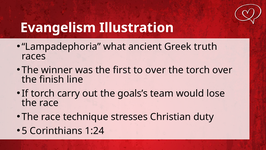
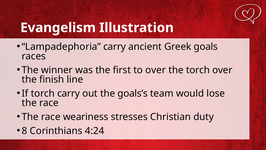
Lampadephoria what: what -> carry (115, 47)
truth: truth -> goals (206, 47)
technique: technique -> weariness (86, 117)
5: 5 -> 8 (25, 131)
1:24: 1:24 -> 4:24 (95, 131)
